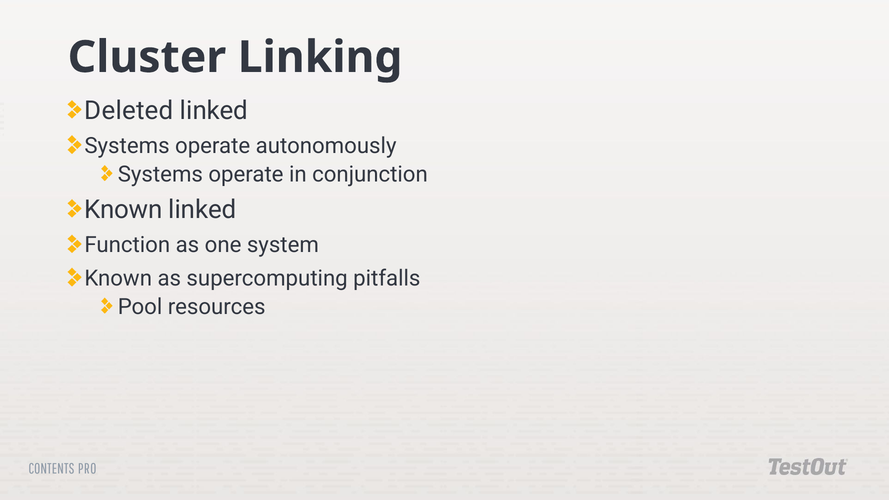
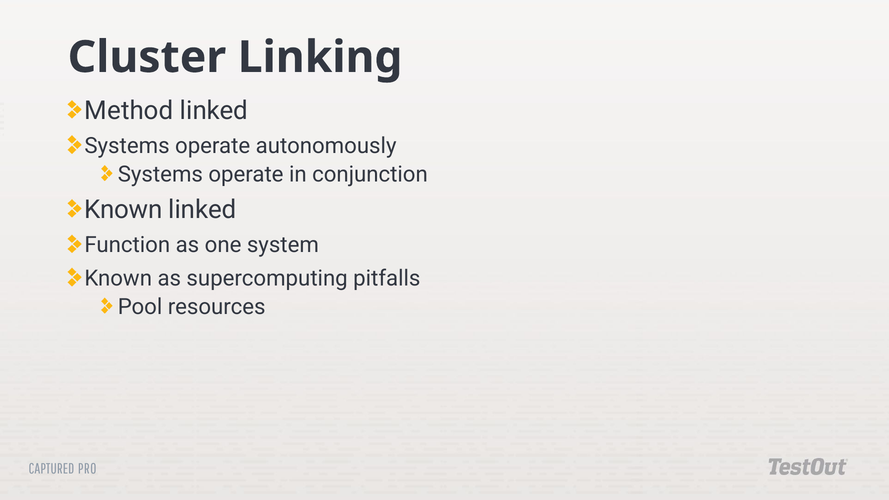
Deleted: Deleted -> Method (129, 111)
CONTENTS: CONTENTS -> CAPTURED (51, 469)
